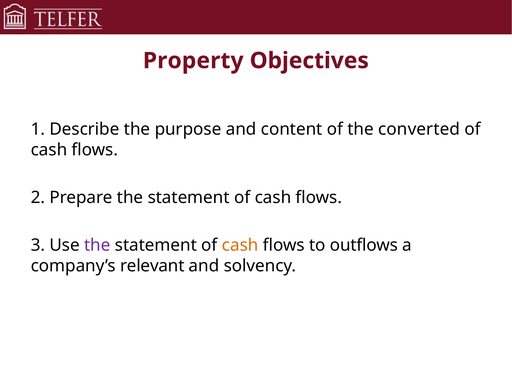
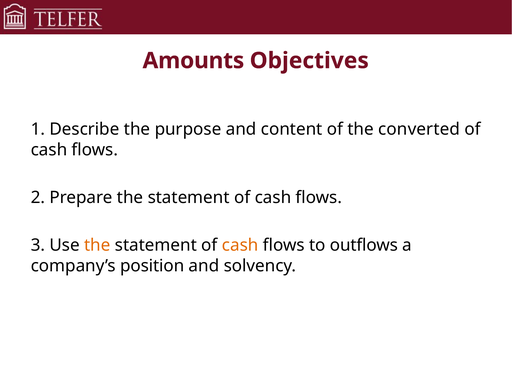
Property: Property -> Amounts (193, 61)
the colour: purple -> orange (97, 245)
relevant: relevant -> position (152, 266)
